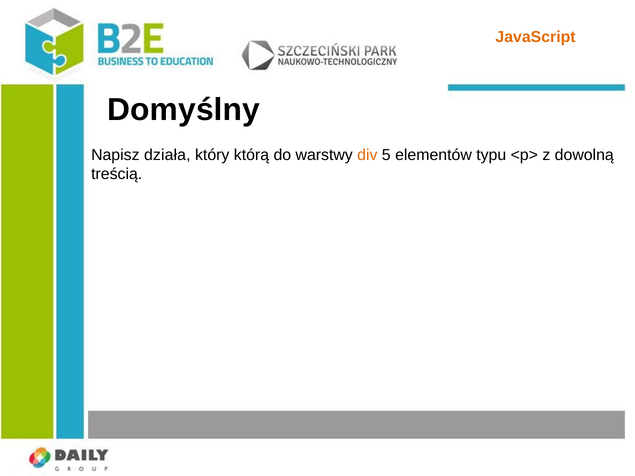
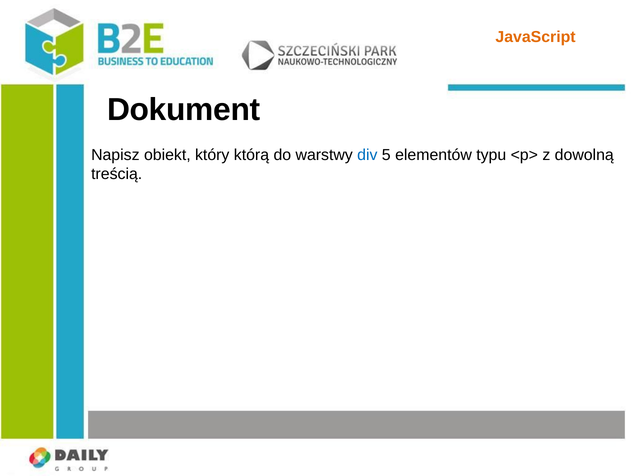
Domyślny: Domyślny -> Dokument (184, 110)
działa: działa -> obiekt (167, 155)
div colour: orange -> blue (367, 155)
